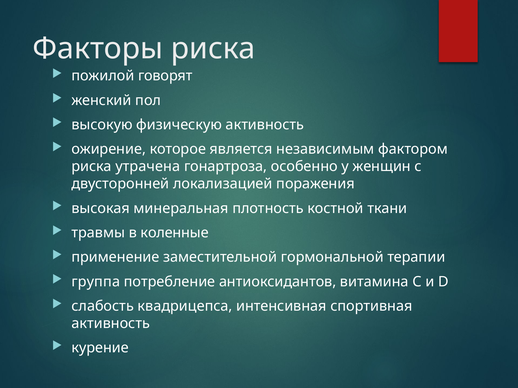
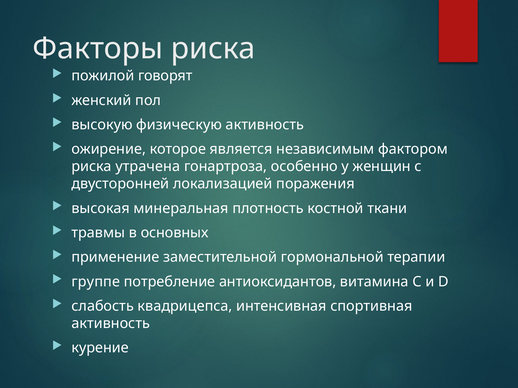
коленные: коленные -> основных (175, 233)
группа: группа -> группе (96, 282)
